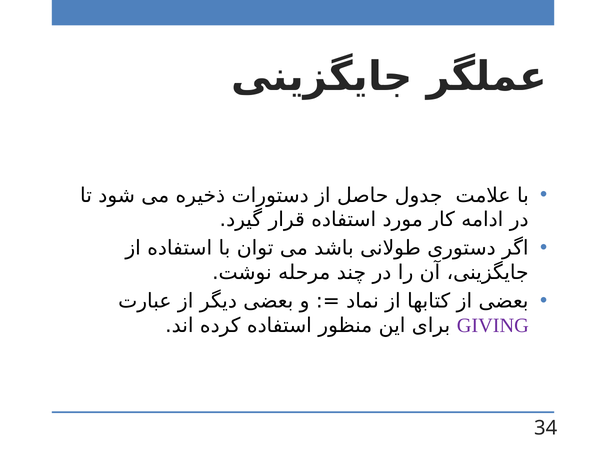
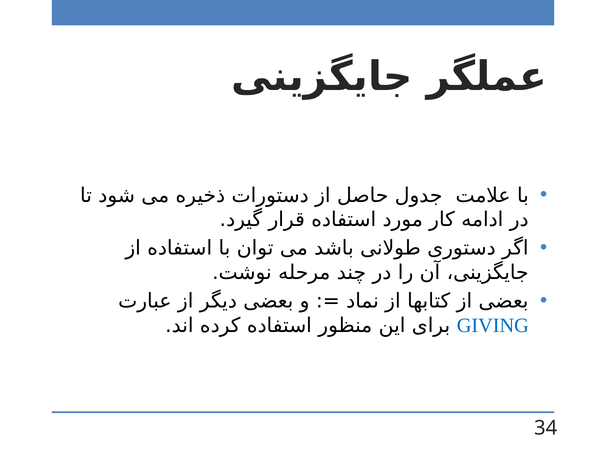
GIVING colour: purple -> blue (493, 325)
